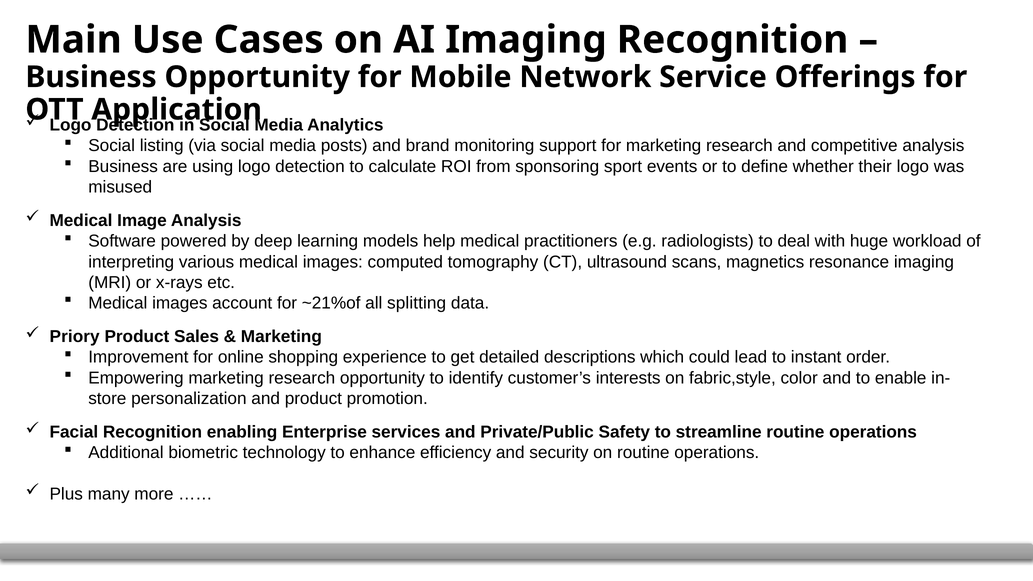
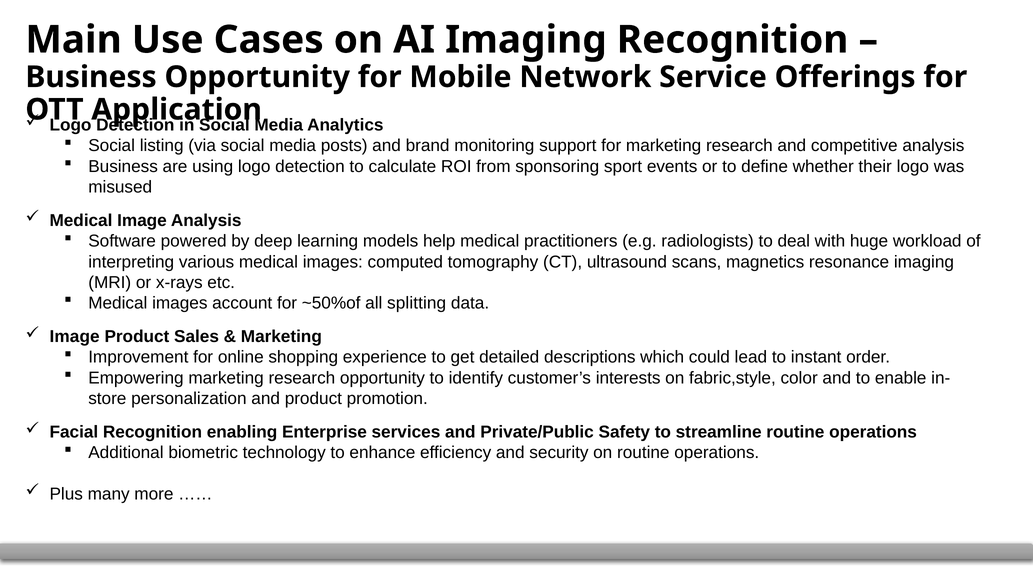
~21%of: ~21%of -> ~50%of (331, 303)
Priory: Priory -> Image (75, 337)
